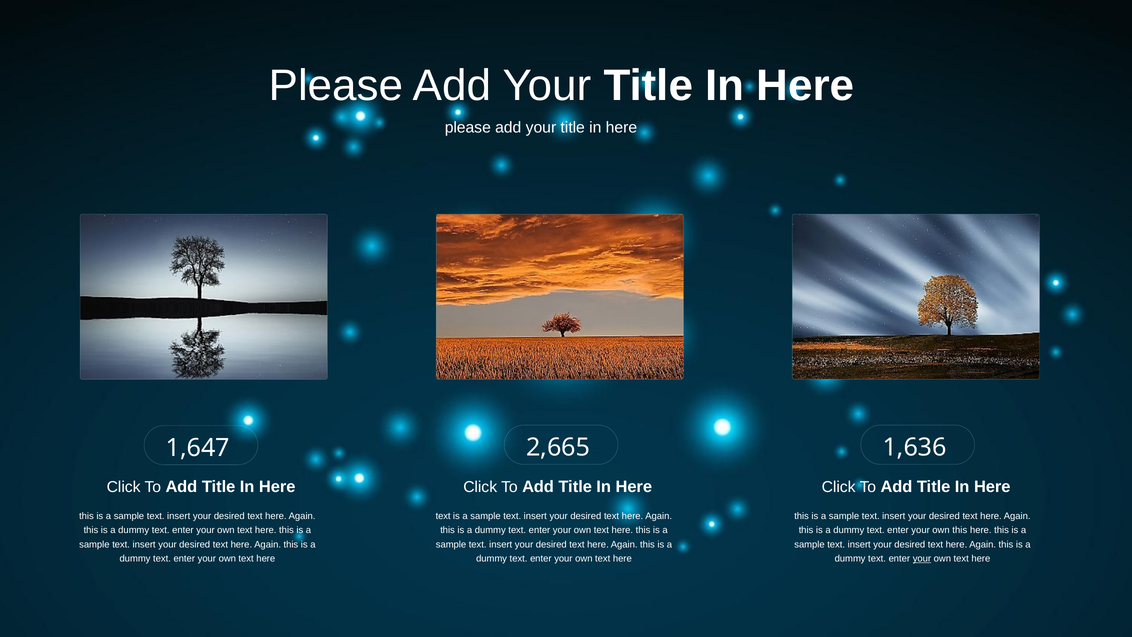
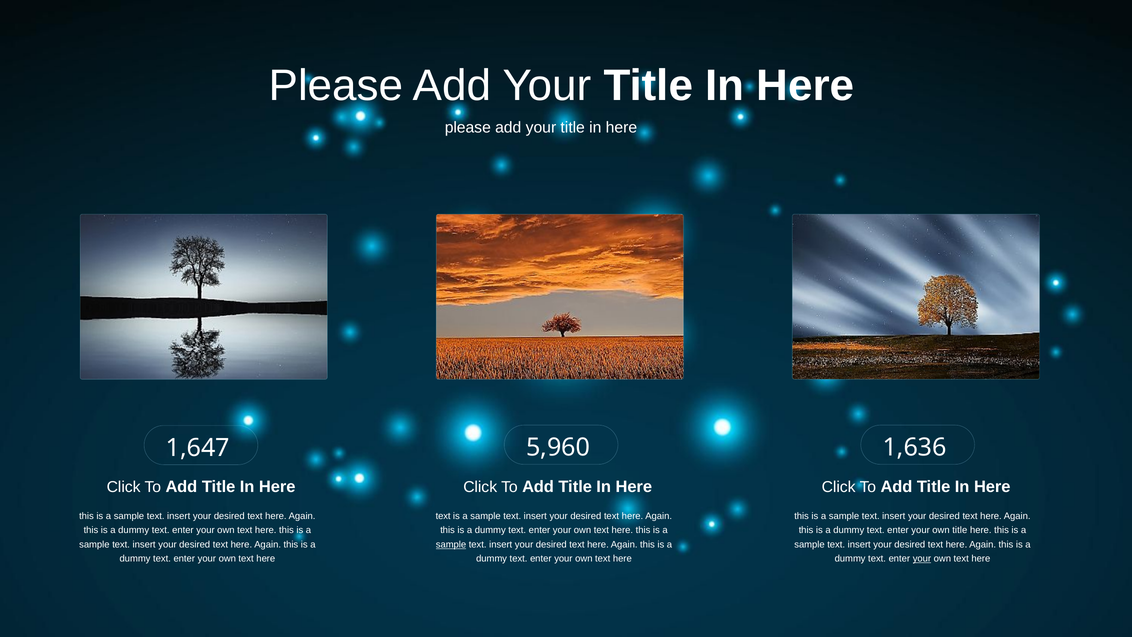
2,665: 2,665 -> 5,960 (558, 447)
own this: this -> title (960, 530)
sample underline: none -> present (451, 544)
